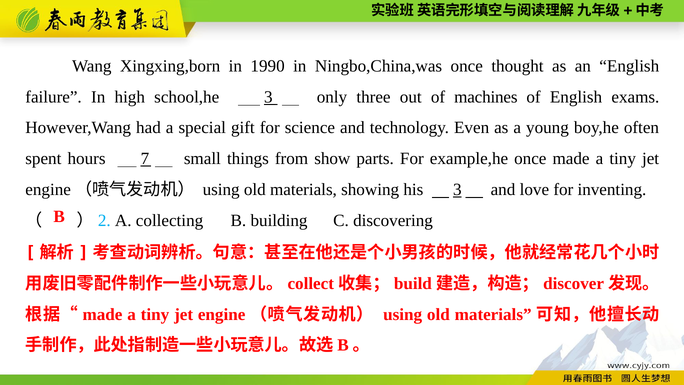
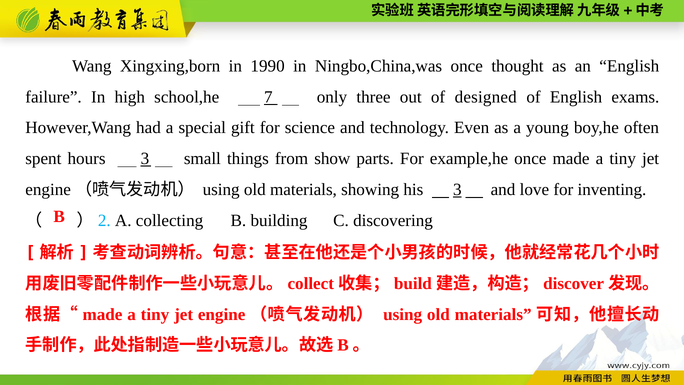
school,he 3: 3 -> 7 (268, 97)
machines: machines -> designed (486, 97)
hours 7: 7 -> 3 (145, 159)
